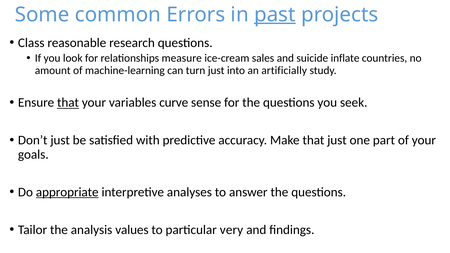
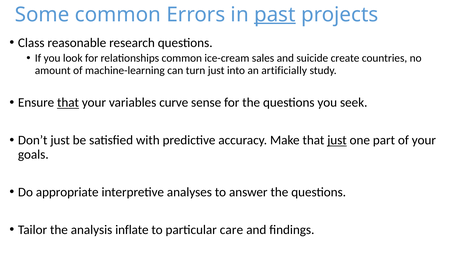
relationships measure: measure -> common (182, 58)
inflate: inflate -> create (345, 58)
just underline: none -> present (337, 140)
appropriate underline: present -> none (67, 192)
values: values -> inflate (132, 230)
very: very -> care (231, 230)
